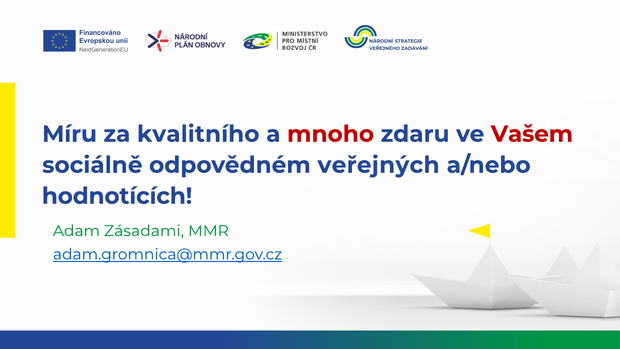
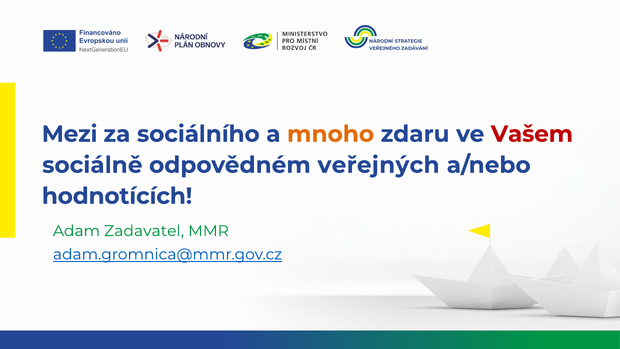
Míru: Míru -> Mezi (70, 134)
kvalitního: kvalitního -> sociálního (198, 134)
mnoho colour: red -> orange (331, 134)
Zásadami: Zásadami -> Zadavatel (144, 231)
